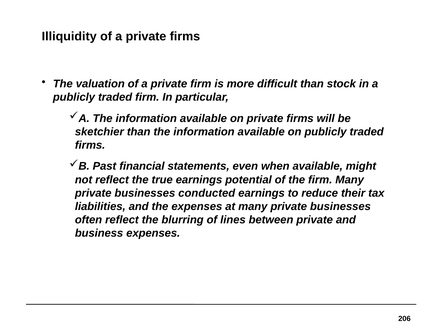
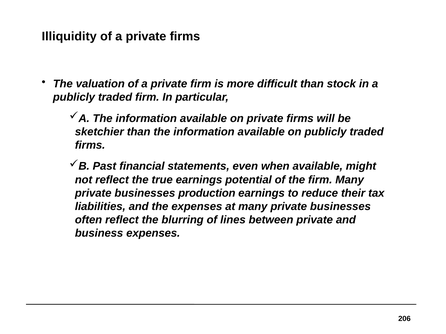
conducted: conducted -> production (207, 193)
